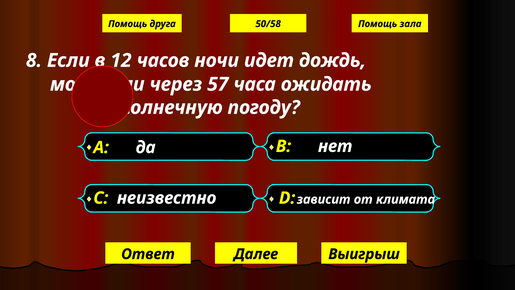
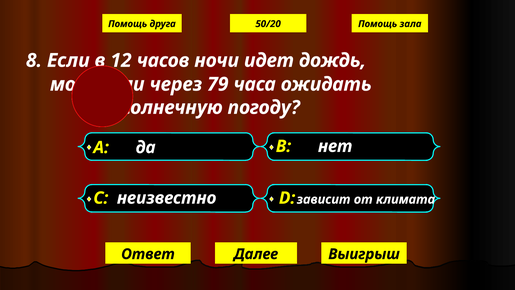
50/58: 50/58 -> 50/20 (268, 24)
57: 57 -> 79 (218, 84)
